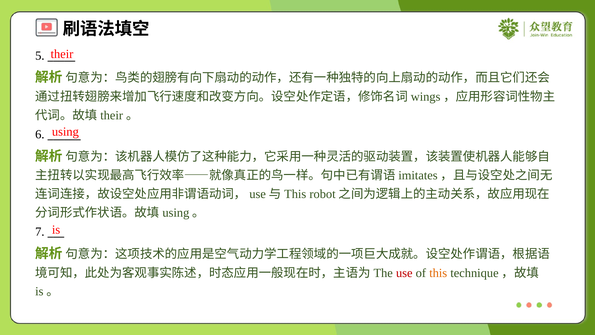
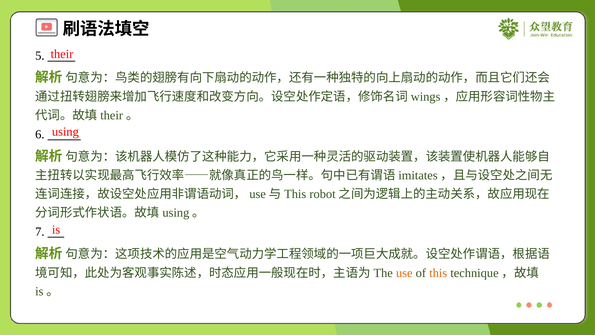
use colour: red -> orange (404, 273)
